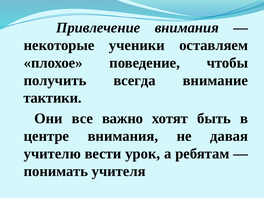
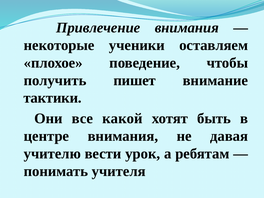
всегда: всегда -> пишет (135, 80)
важно: важно -> какой (122, 118)
